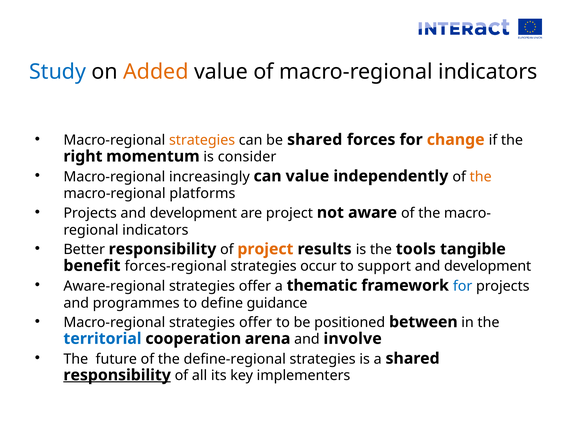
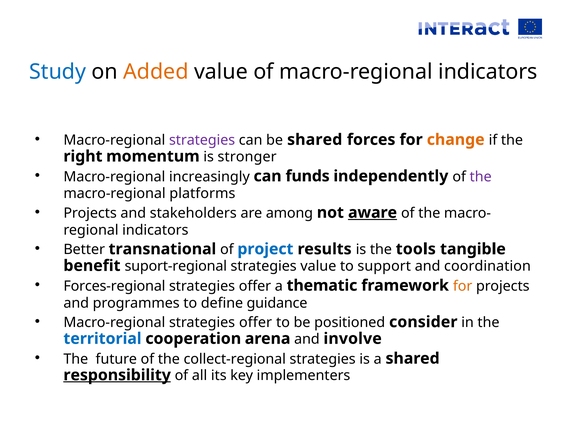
strategies colour: orange -> purple (202, 140)
consider: consider -> stronger (247, 157)
can value: value -> funds (308, 176)
the colour: orange -> purple (481, 177)
Projects and development: development -> stakeholders (193, 213)
are project: project -> among (289, 213)
aware underline: none -> present (373, 213)
Better responsibility: responsibility -> transnational (162, 249)
project colour: orange -> blue (265, 249)
forces-regional: forces-regional -> suport-regional (176, 266)
strategies occur: occur -> value (318, 266)
development: development -> coordination (487, 266)
Aware-regional: Aware-regional -> Forces-regional (114, 286)
for colour: blue -> orange (463, 286)
between: between -> consider (423, 322)
define-regional: define-regional -> collect-regional (235, 359)
